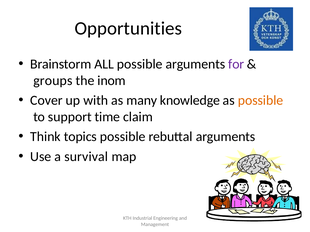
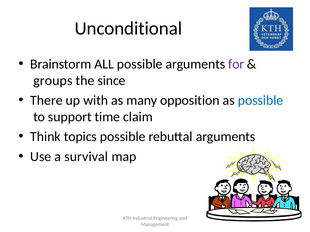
Opportunities: Opportunities -> Unconditional (128, 28)
inom: inom -> since (112, 81)
Cover: Cover -> There (46, 101)
knowledge: knowledge -> opposition (190, 101)
possible colour: orange -> blue (261, 101)
